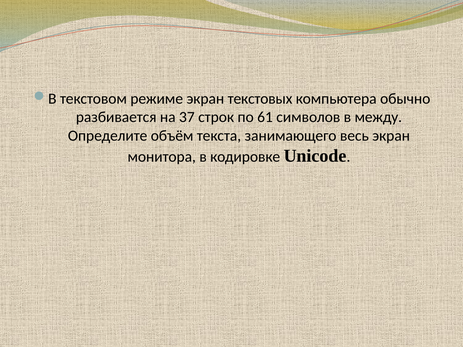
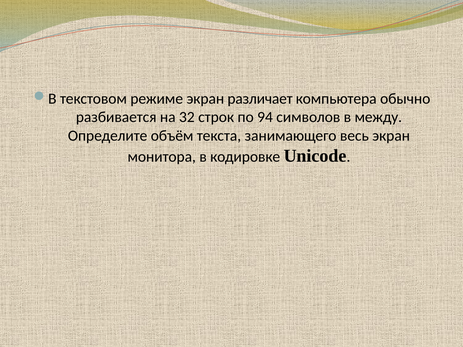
текстовых: текстовых -> различает (260, 99)
37: 37 -> 32 (187, 117)
61: 61 -> 94 (265, 117)
